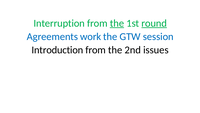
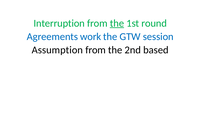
round underline: present -> none (154, 23)
Introduction: Introduction -> Assumption (57, 50)
issues: issues -> based (156, 50)
